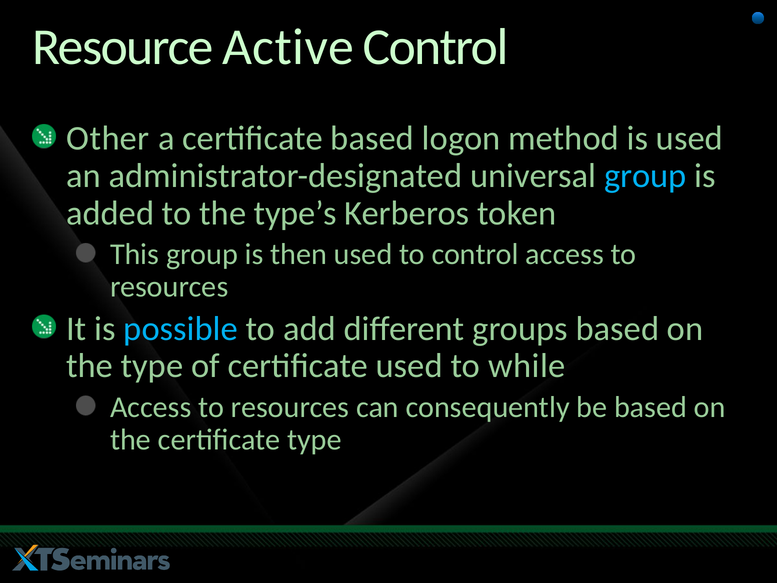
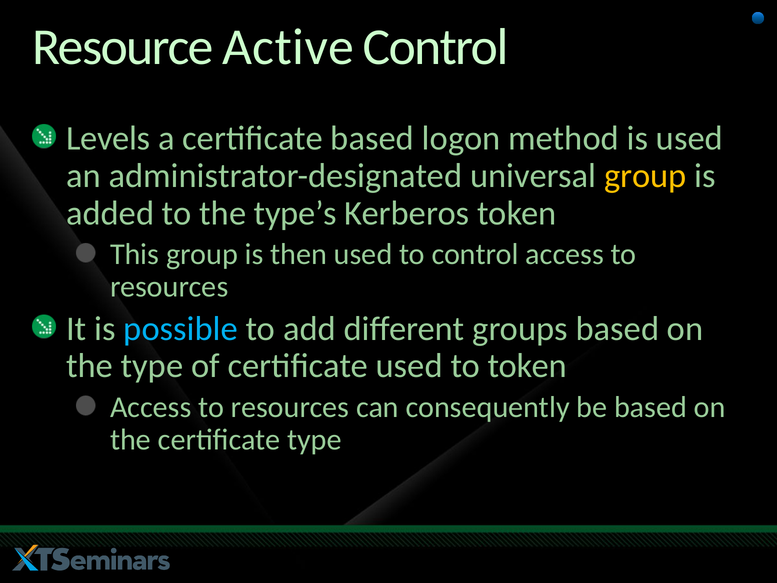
Other: Other -> Levels (108, 138)
group colour: light blue -> yellow (645, 176)
to while: while -> token (527, 366)
